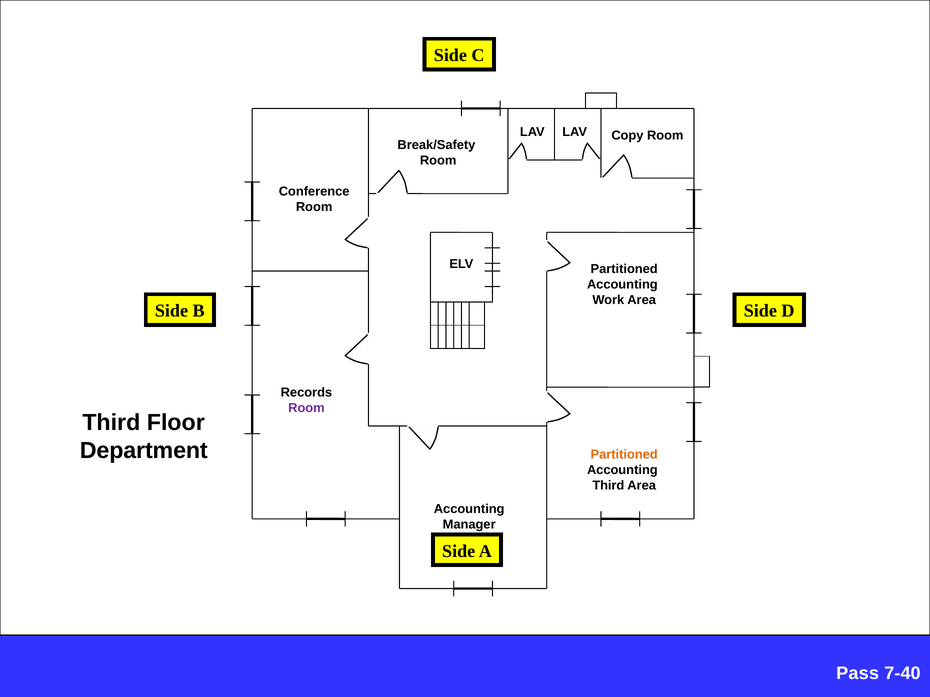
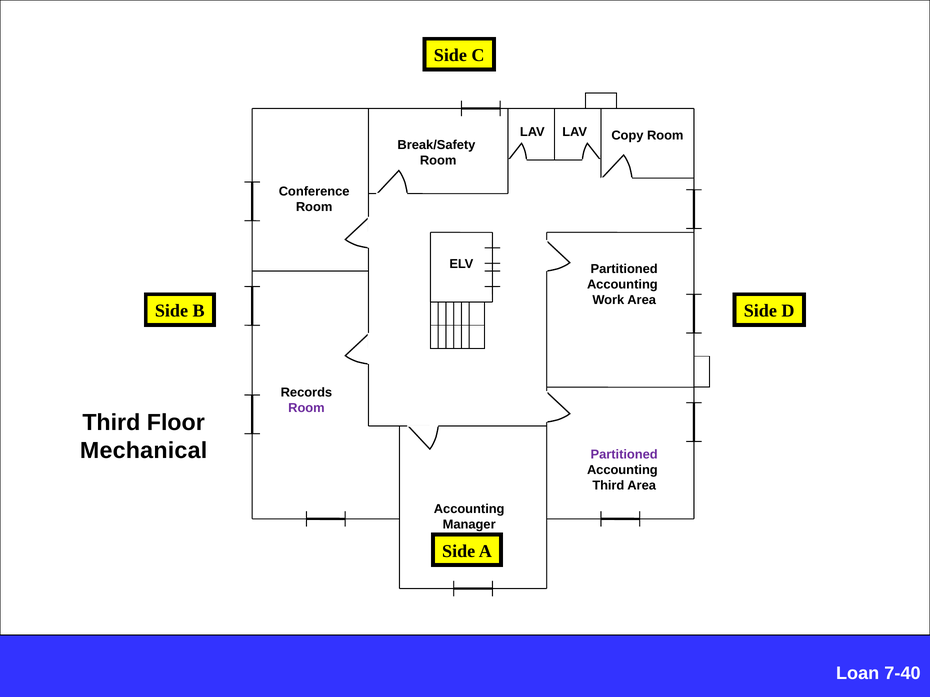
Department: Department -> Mechanical (144, 451)
Partitioned colour: orange -> purple (624, 455)
Pass: Pass -> Loan (858, 674)
